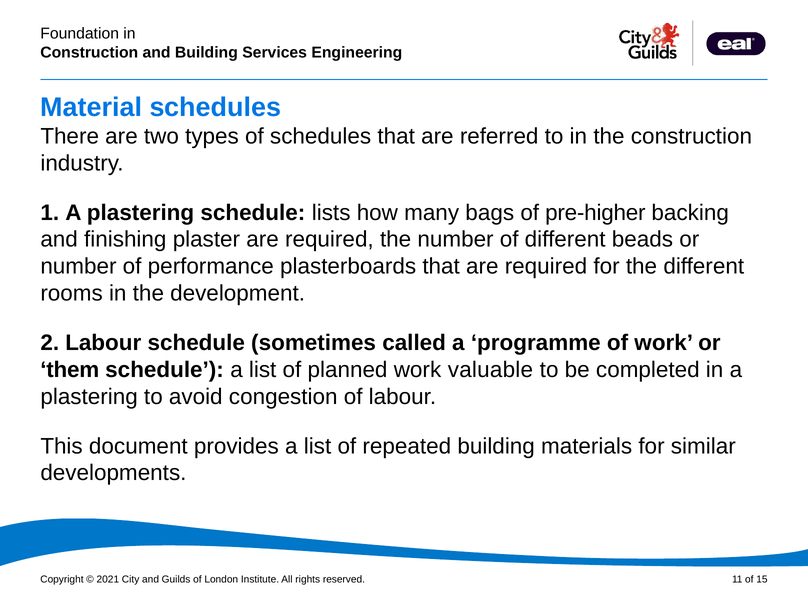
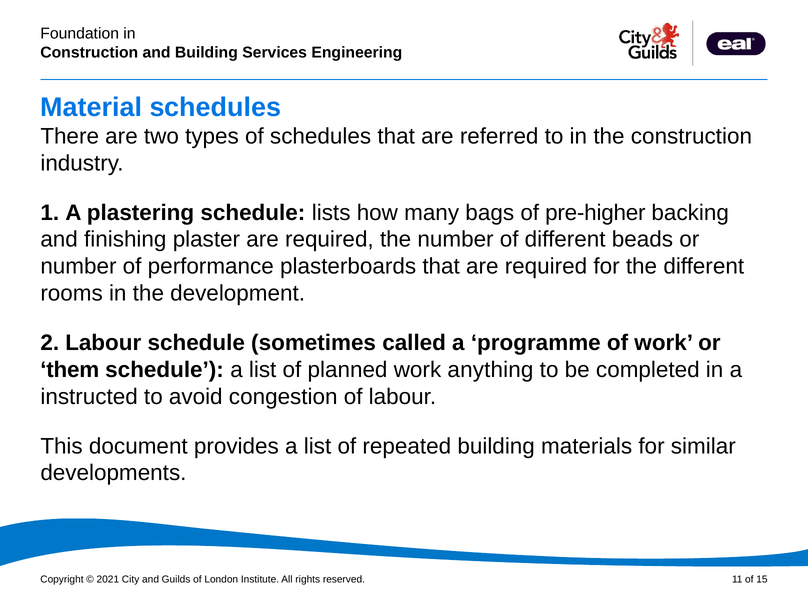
valuable: valuable -> anything (490, 370)
plastering: plastering -> instructed (89, 397)
